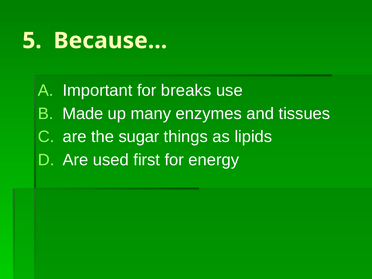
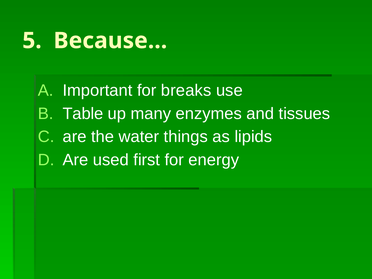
Made: Made -> Table (83, 114)
sugar: sugar -> water (139, 137)
